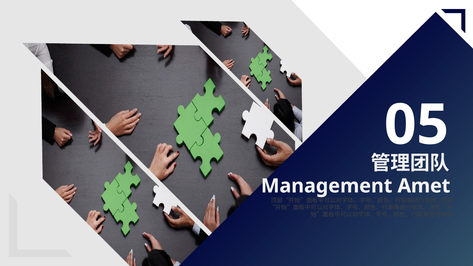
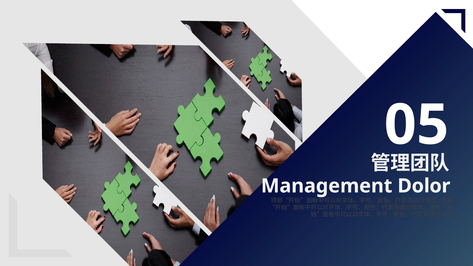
Amet: Amet -> Dolor (424, 186)
